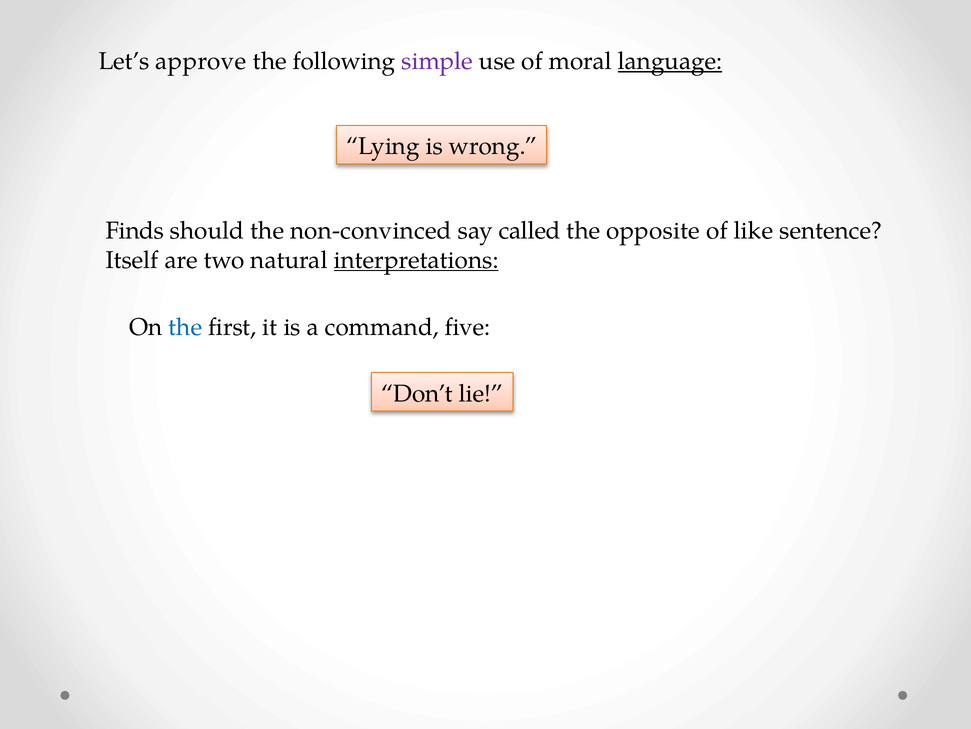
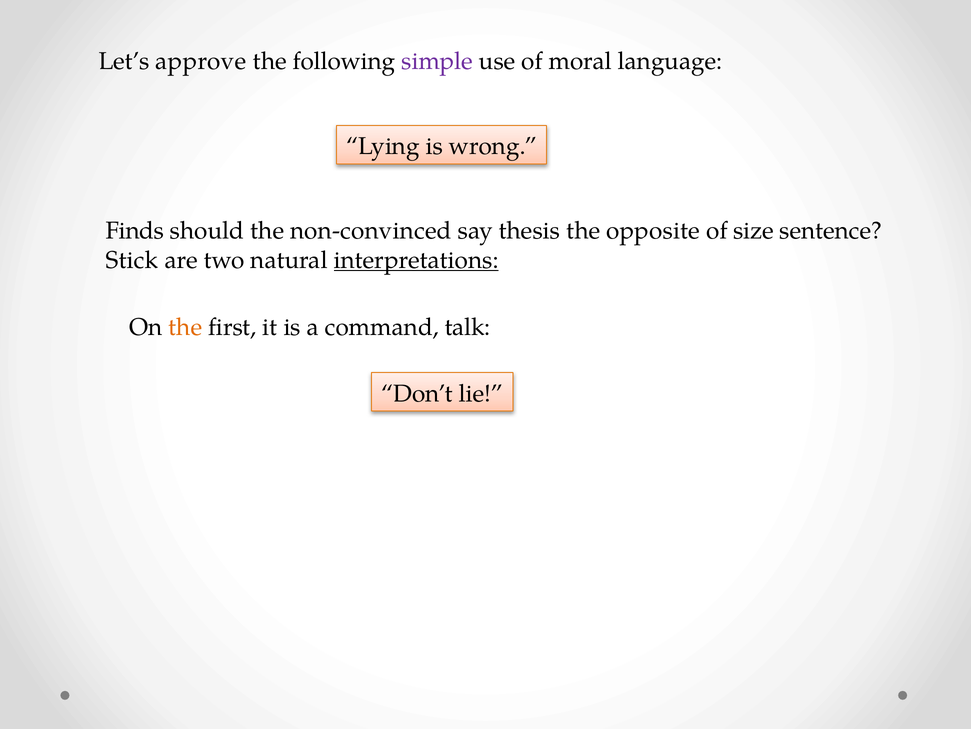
language underline: present -> none (670, 61)
called: called -> thesis (530, 231)
like: like -> size (754, 231)
Itself: Itself -> Stick (132, 260)
the colour: blue -> orange (185, 327)
five: five -> talk (468, 327)
